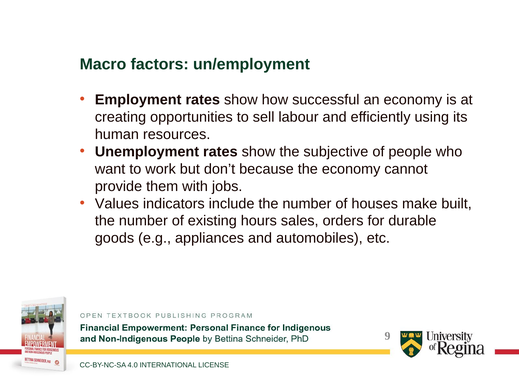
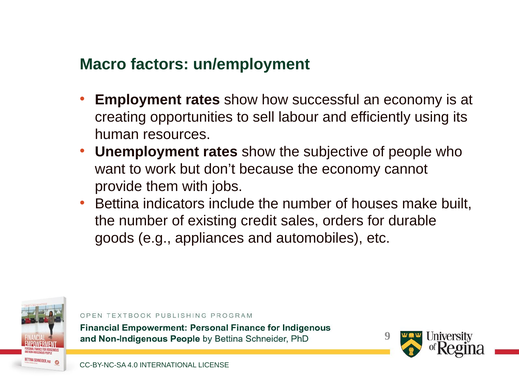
Values: Values -> Bettina (117, 204)
hours: hours -> credit (259, 221)
